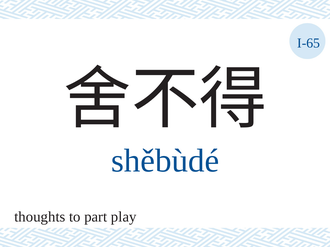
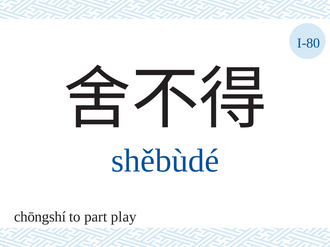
I-65: I-65 -> I-80 (309, 43)
thoughts: thoughts -> chōngshí (40, 217)
